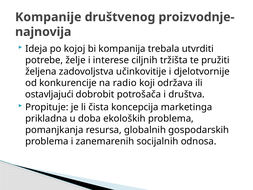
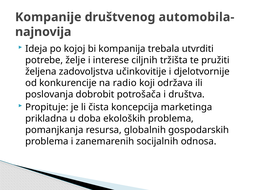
proizvodnje-: proizvodnje- -> automobila- (196, 17)
ostavljajući: ostavljajući -> poslovanja (49, 94)
